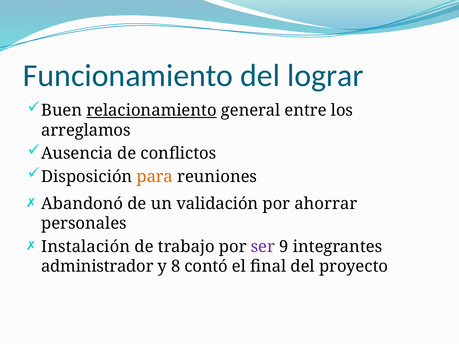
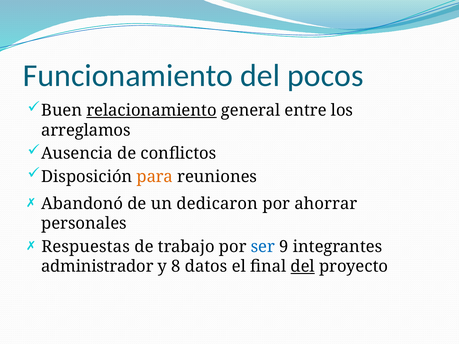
lograr: lograr -> pocos (325, 76)
validación: validación -> dedicaron (217, 204)
Instalación: Instalación -> Respuestas (86, 247)
ser colour: purple -> blue (263, 247)
contó: contó -> datos (206, 267)
del underline: none -> present (303, 267)
